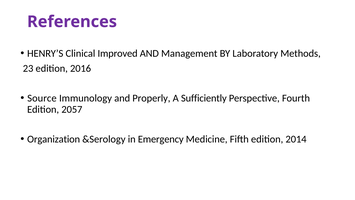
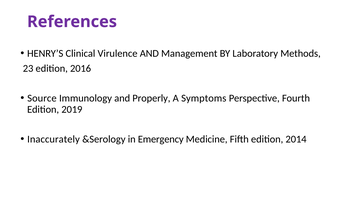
Improved: Improved -> Virulence (118, 53)
Sufficiently: Sufficiently -> Symptoms (204, 98)
2057: 2057 -> 2019 (72, 109)
Organization: Organization -> Inaccurately (54, 139)
